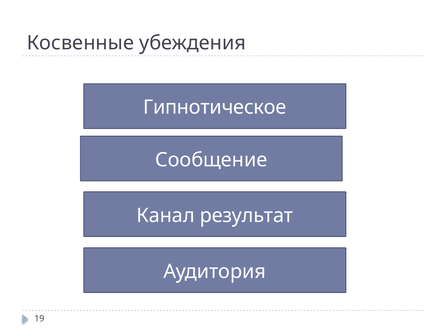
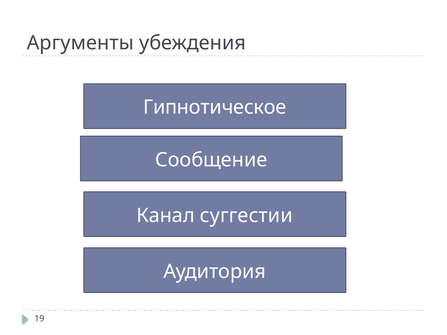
Косвенные: Косвенные -> Аргументы (80, 43)
результат: результат -> суггестии (246, 216)
